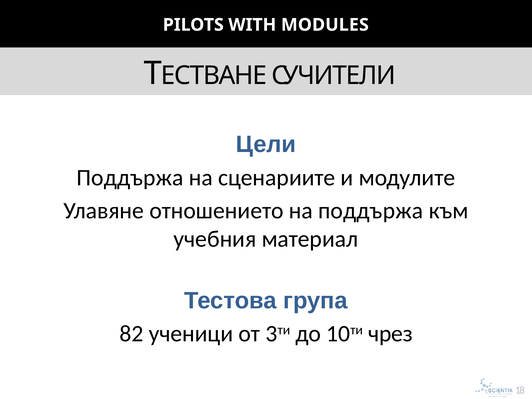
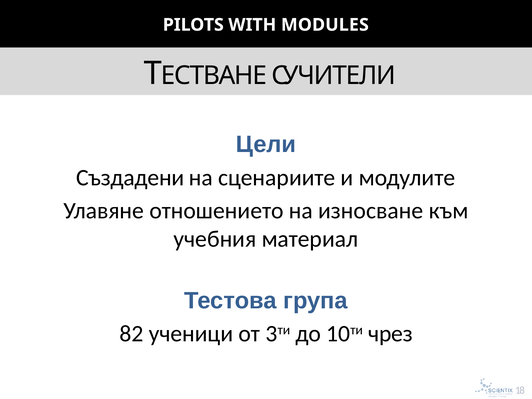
Поддържа: Поддържа -> Създадени (130, 178)
на поддържа: поддържа -> износване (371, 211)
